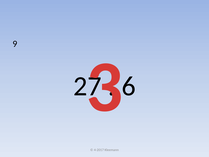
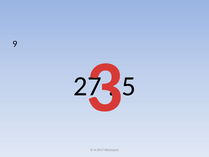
6: 6 -> 5 (129, 86)
